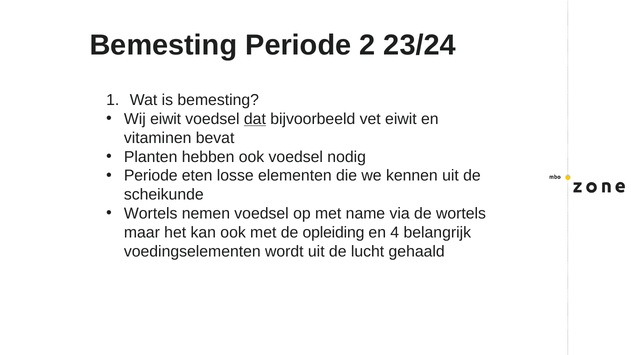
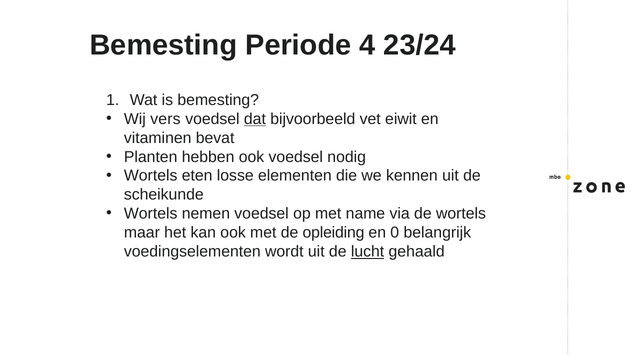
2: 2 -> 4 (367, 45)
Wij eiwit: eiwit -> vers (165, 119)
Periode: Periode -> Wortels (151, 176)
4: 4 -> 0 (395, 233)
lucht underline: none -> present (368, 251)
